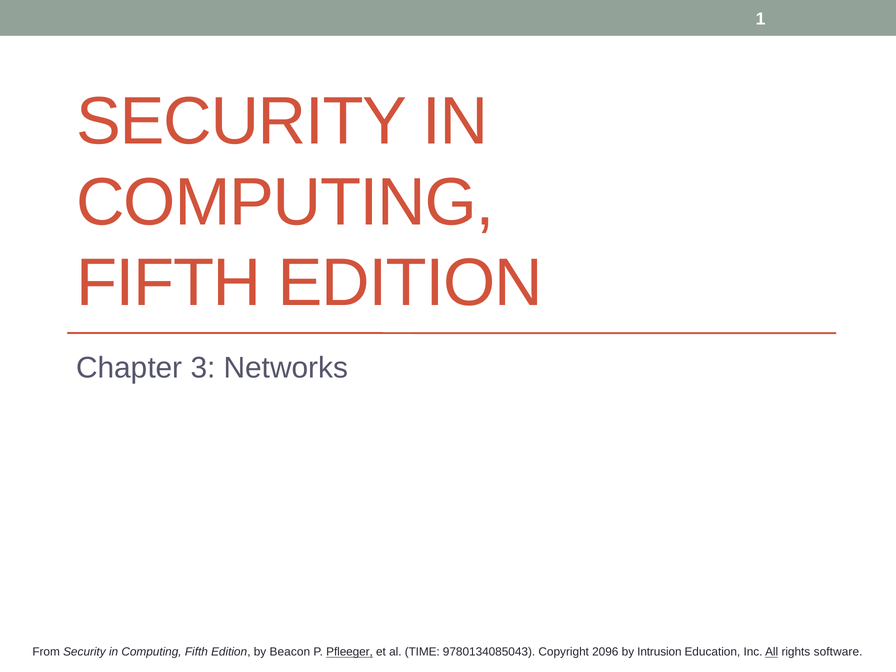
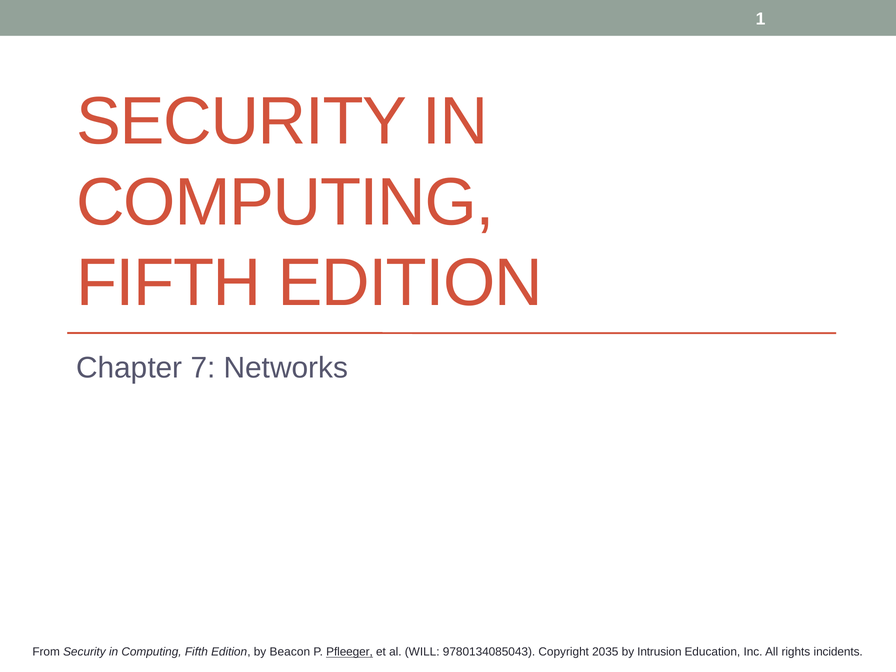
3: 3 -> 7 (203, 368)
TIME: TIME -> WILL (422, 652)
2096: 2096 -> 2035 (605, 652)
All underline: present -> none (772, 652)
software: software -> incidents (838, 652)
